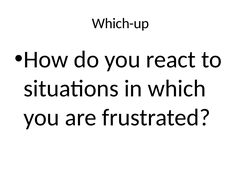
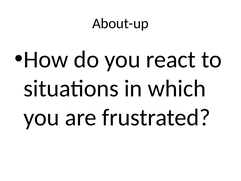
Which-up: Which-up -> About-up (120, 23)
